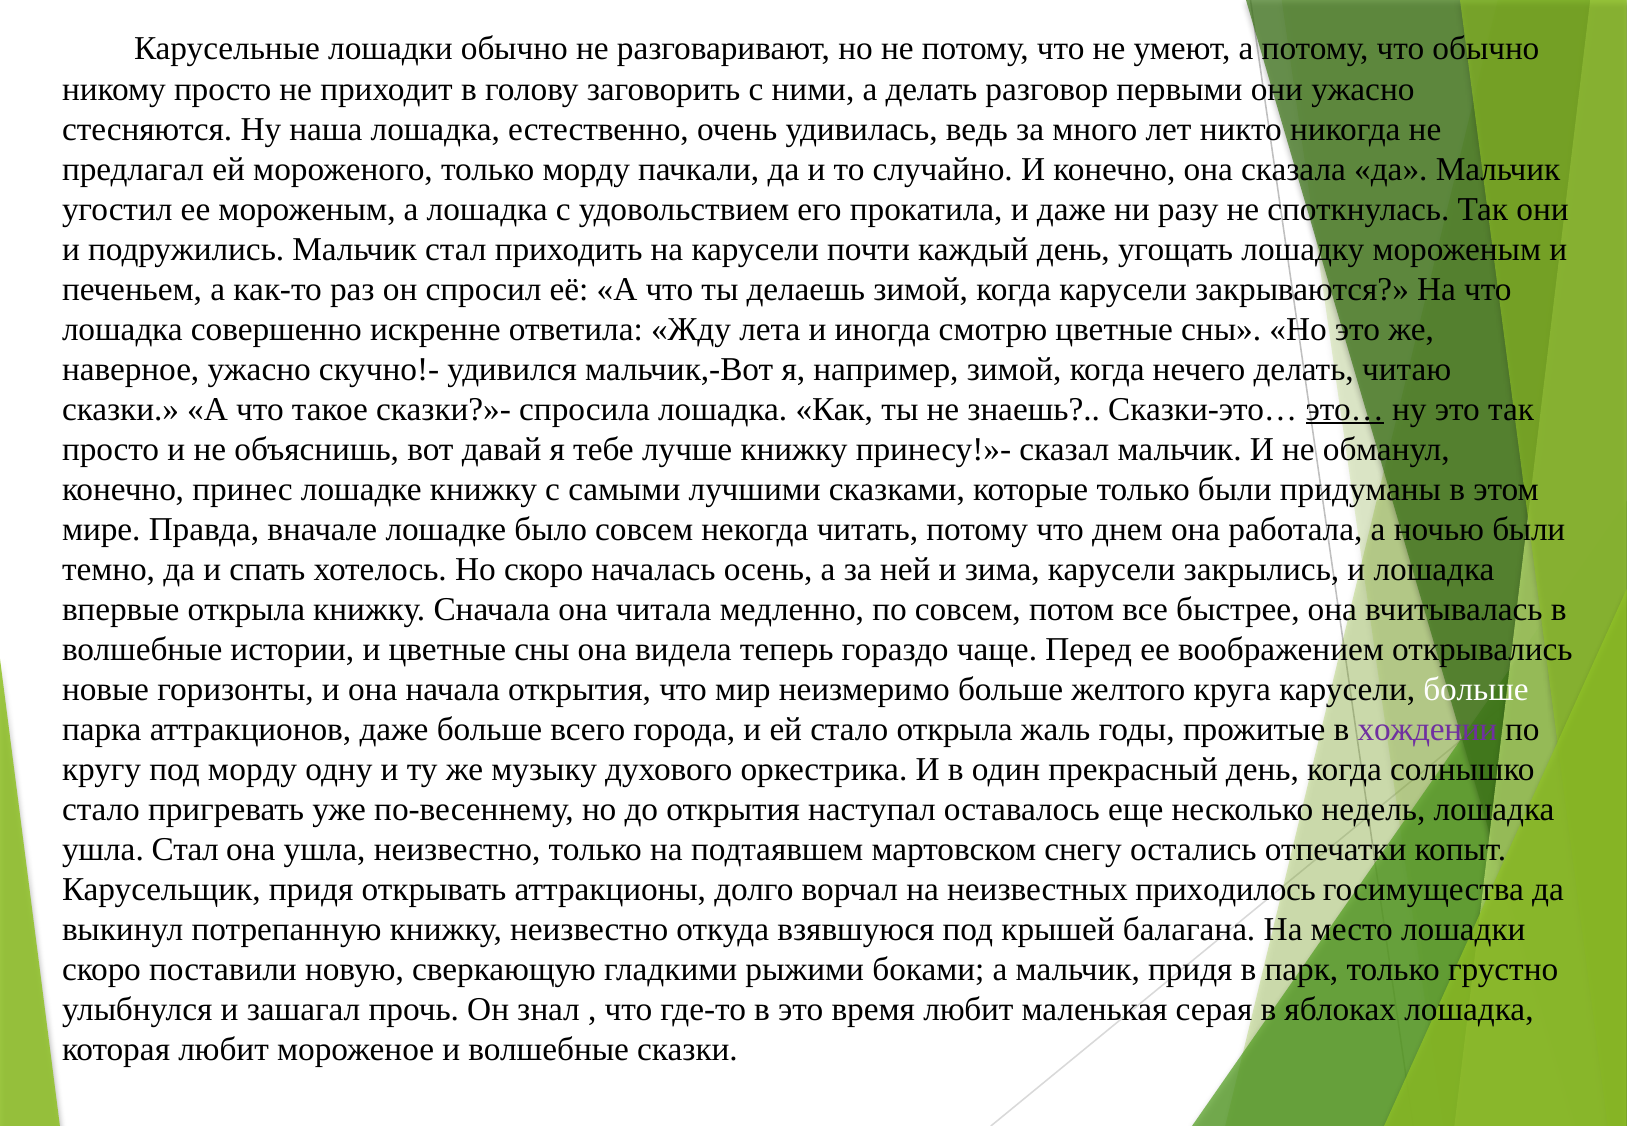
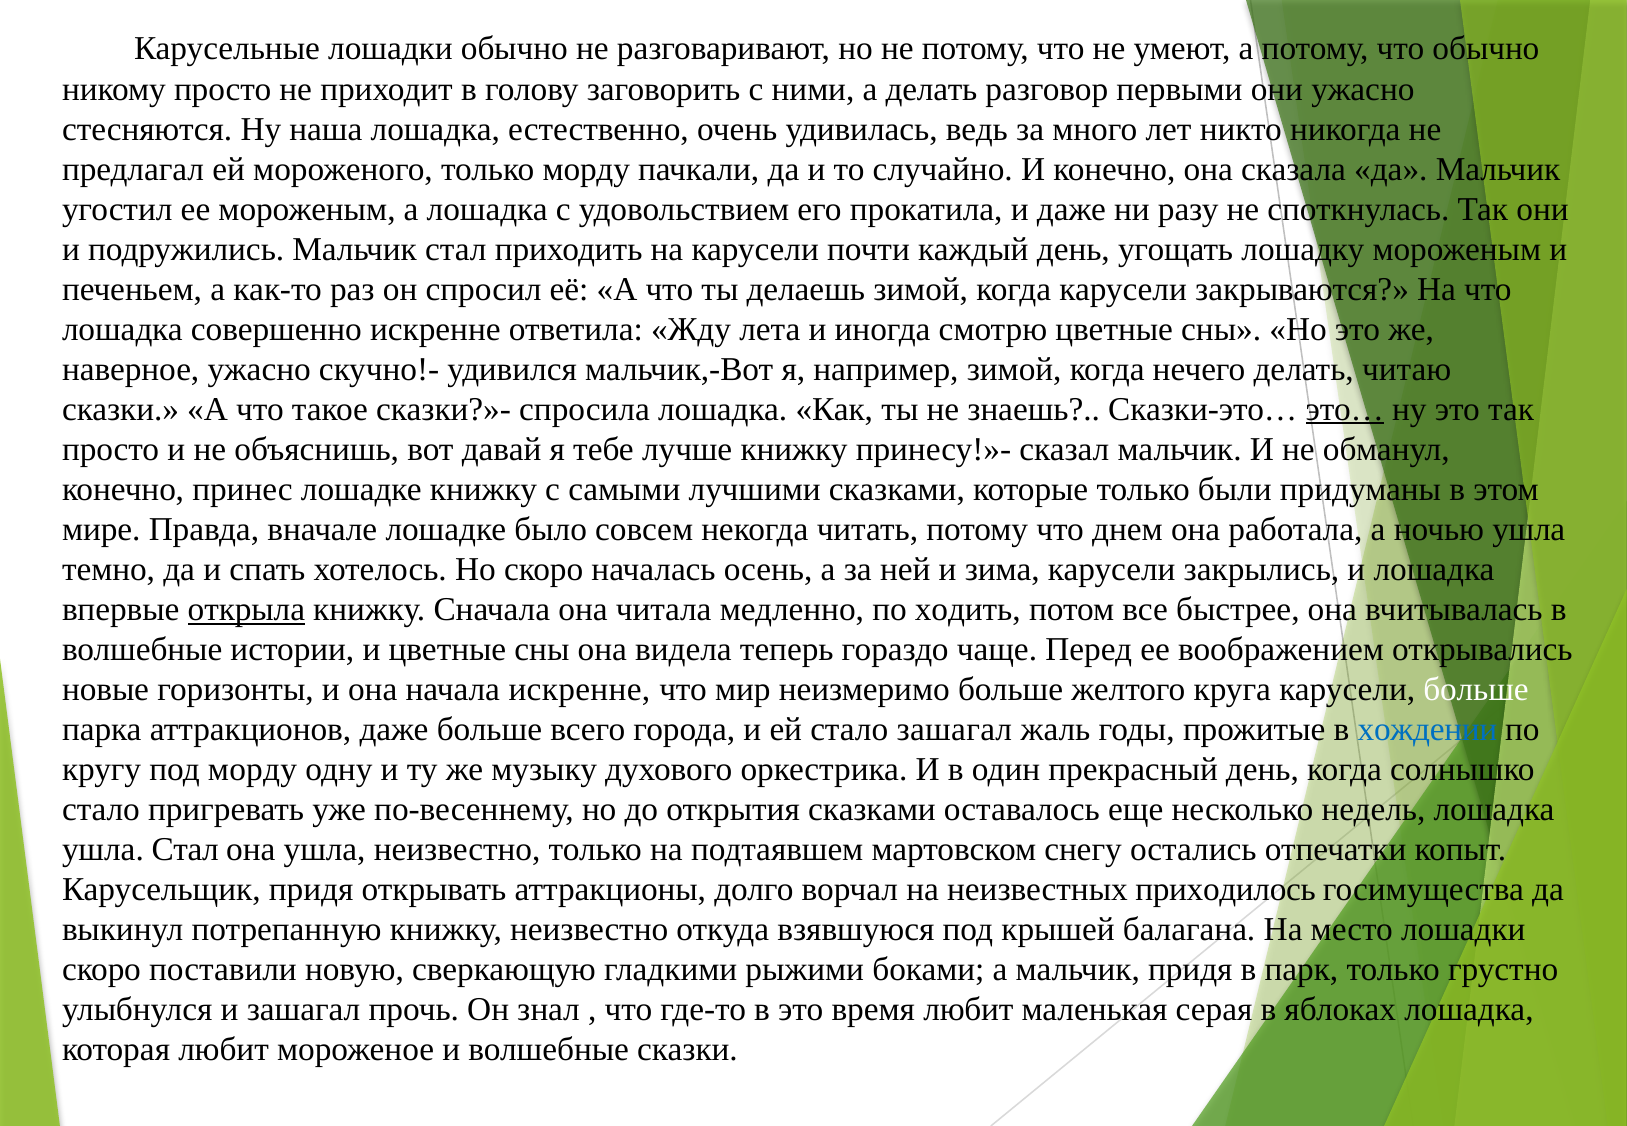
ночью были: были -> ушла (1529, 529)
открыла underline: none -> present (246, 609)
по совсем: совсем -> ходить (968, 609)
начала открытия: открытия -> искренне (579, 689)
стало открыла: открыла -> зашагал (954, 730)
хождении colour: purple -> blue (1427, 730)
открытия наступал: наступал -> сказками (872, 810)
